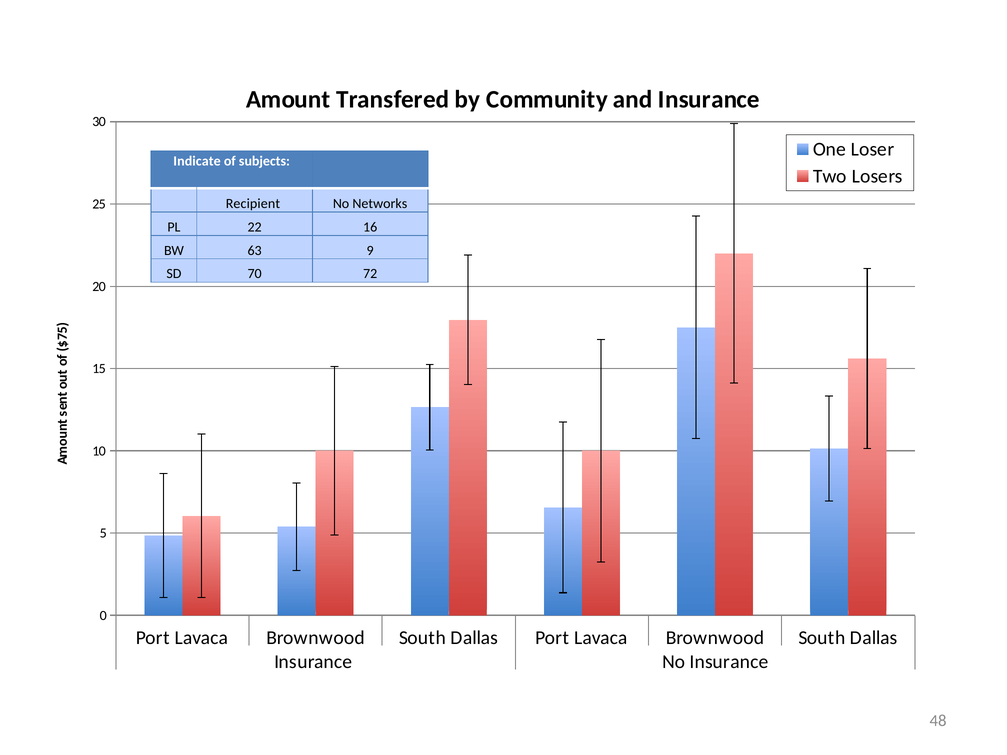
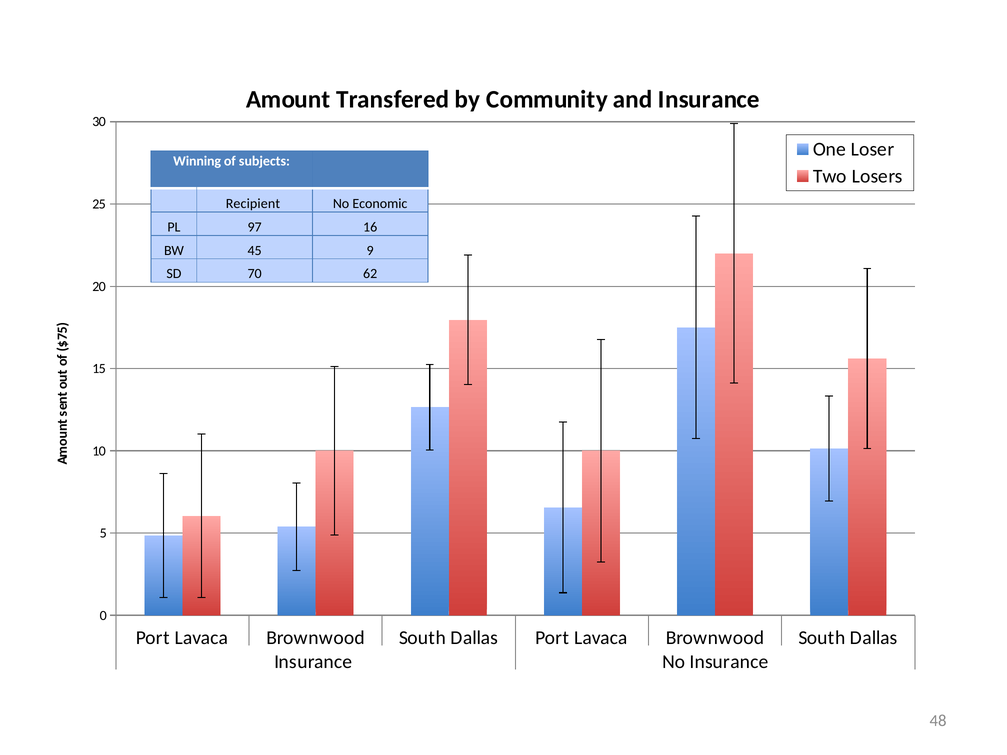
Indicate: Indicate -> Winning (197, 161)
Networks: Networks -> Economic (380, 204)
22: 22 -> 97 (255, 227)
63: 63 -> 45 (255, 251)
72: 72 -> 62 (370, 274)
